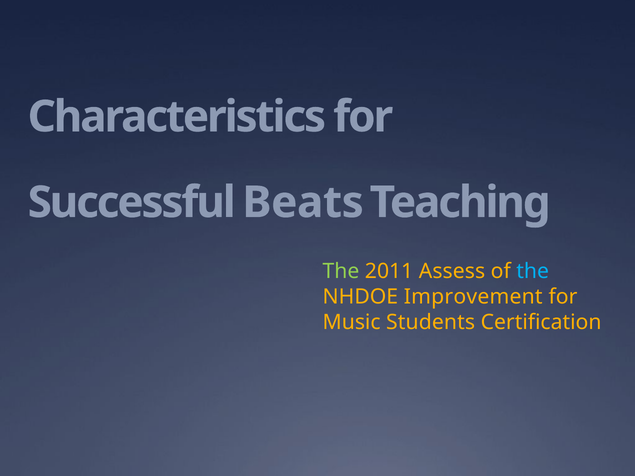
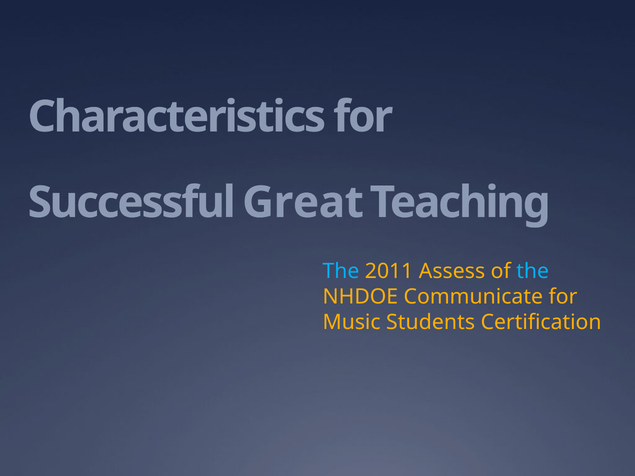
Beats: Beats -> Great (303, 203)
The colour: light green -> light blue (341, 272)
Improvement: Improvement -> Communicate (473, 297)
